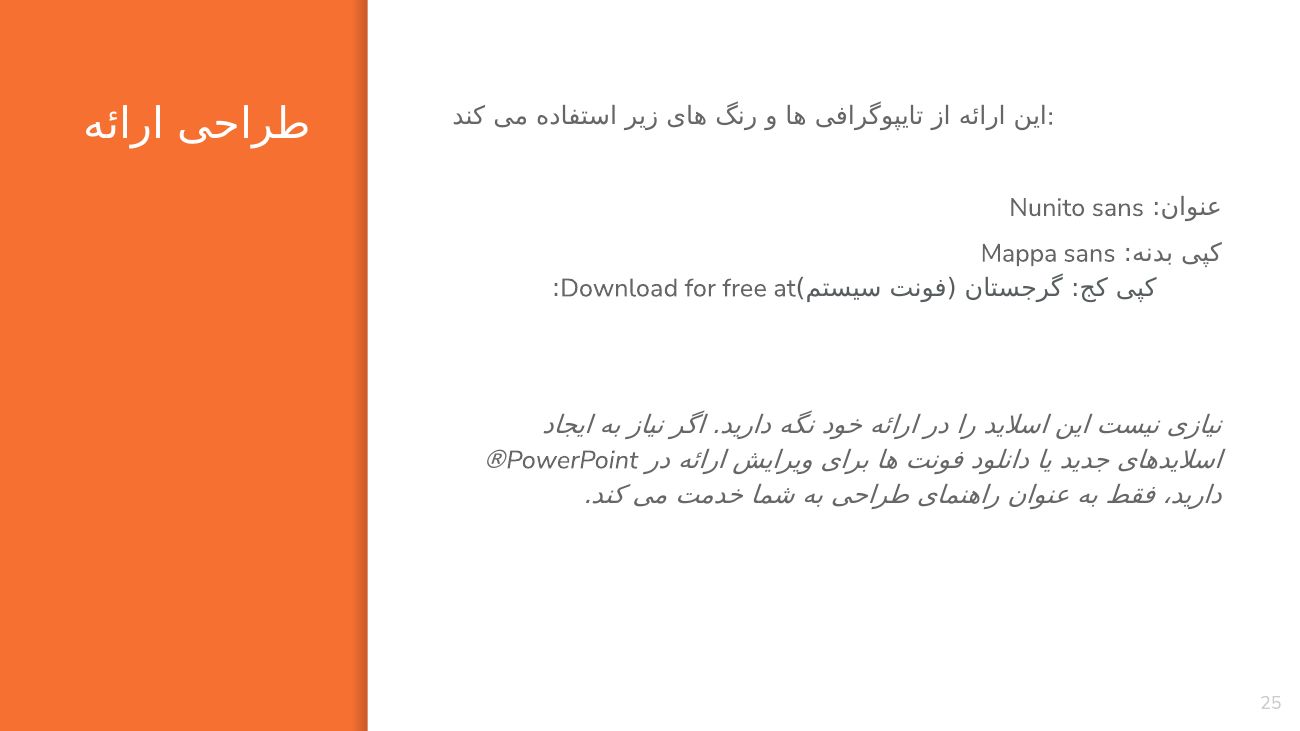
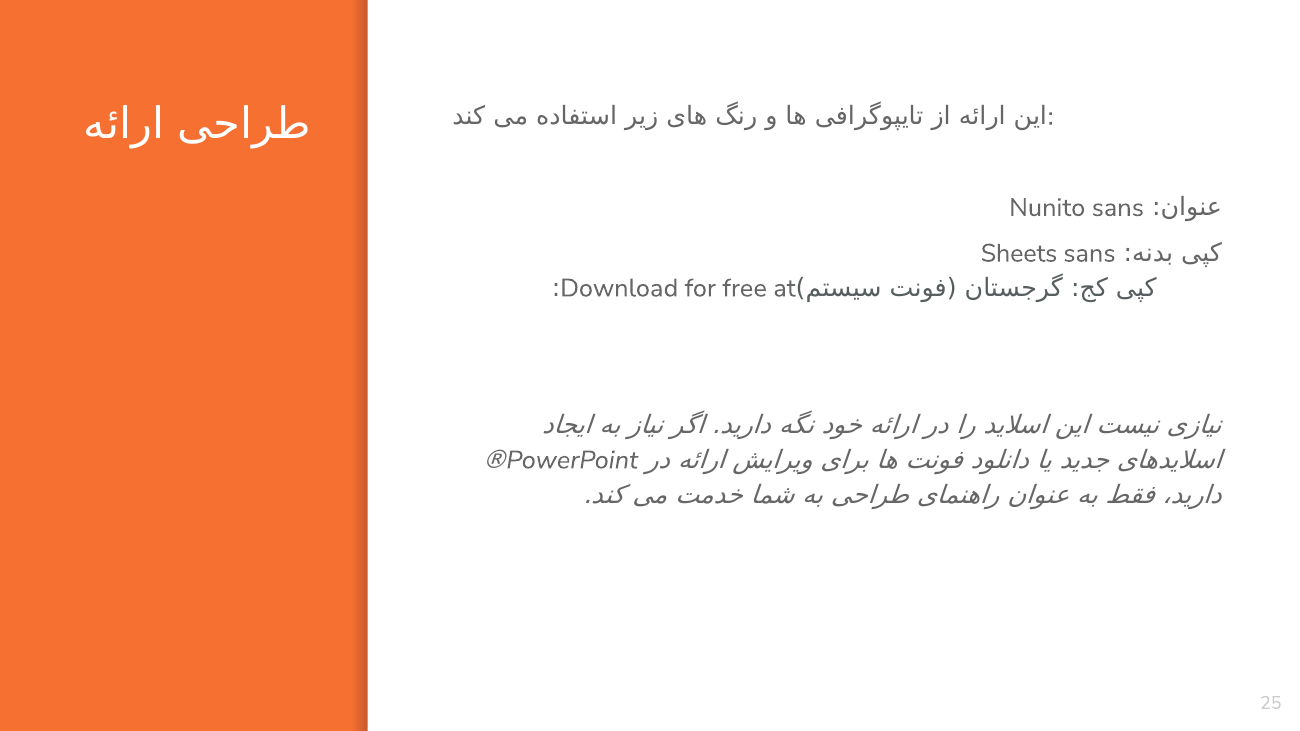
Mappa: Mappa -> Sheets (1019, 253)
